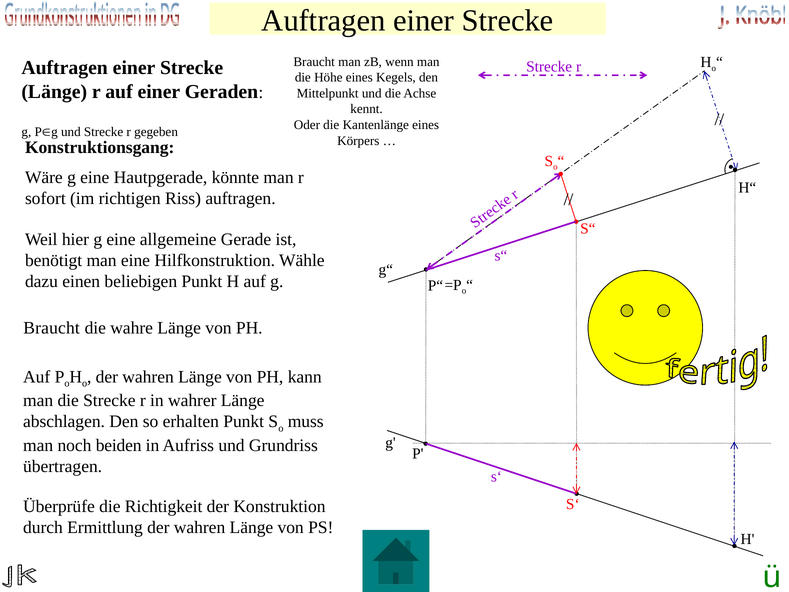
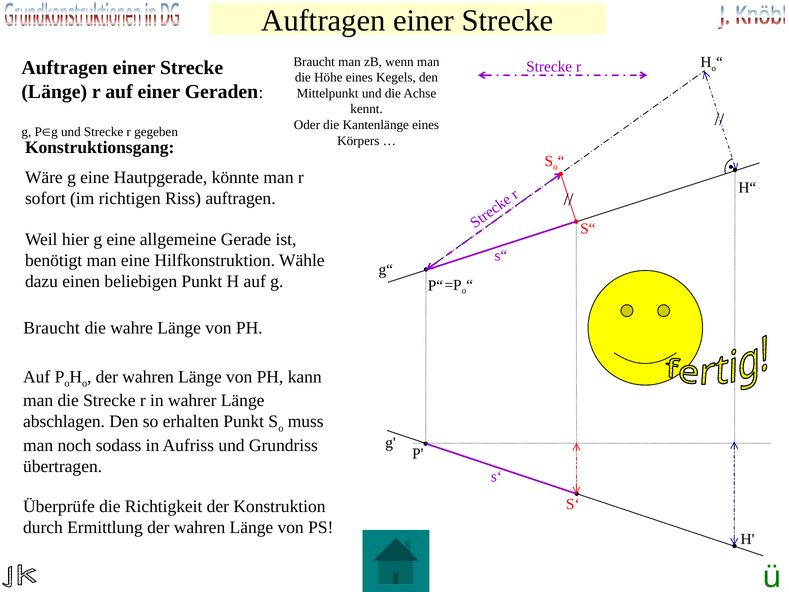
beiden: beiden -> sodass (119, 445)
